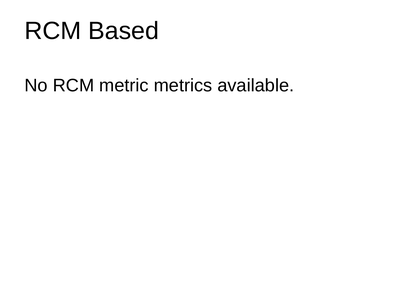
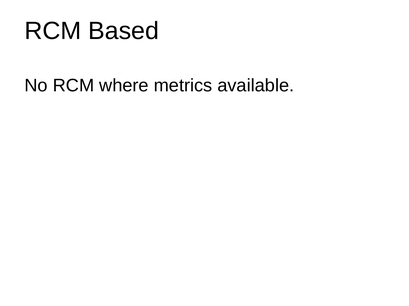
metric: metric -> where (124, 86)
